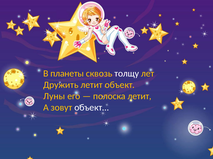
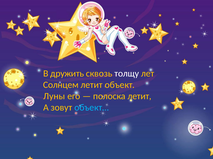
планеты: планеты -> дружить (67, 74)
Дружить: Дружить -> Солнцем (61, 85)
объект… colour: white -> light blue (92, 108)
